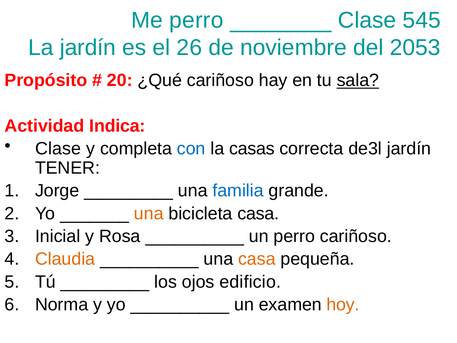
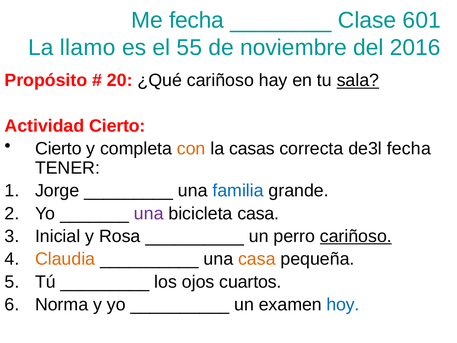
Me perro: perro -> fecha (197, 20)
545: 545 -> 601 (422, 20)
La jardín: jardín -> llamo (88, 48)
26: 26 -> 55 (189, 48)
2053: 2053 -> 2016 (415, 48)
Actividad Indica: Indica -> Cierto (117, 126)
Clase: Clase -> Cierto (58, 149)
con colour: blue -> orange (191, 149)
de3l jardín: jardín -> fecha (409, 149)
una colour: orange -> purple (149, 213)
cariñoso underline: none -> present (356, 236)
edificio: edificio -> cuartos (250, 282)
hoy colour: orange -> blue (343, 304)
